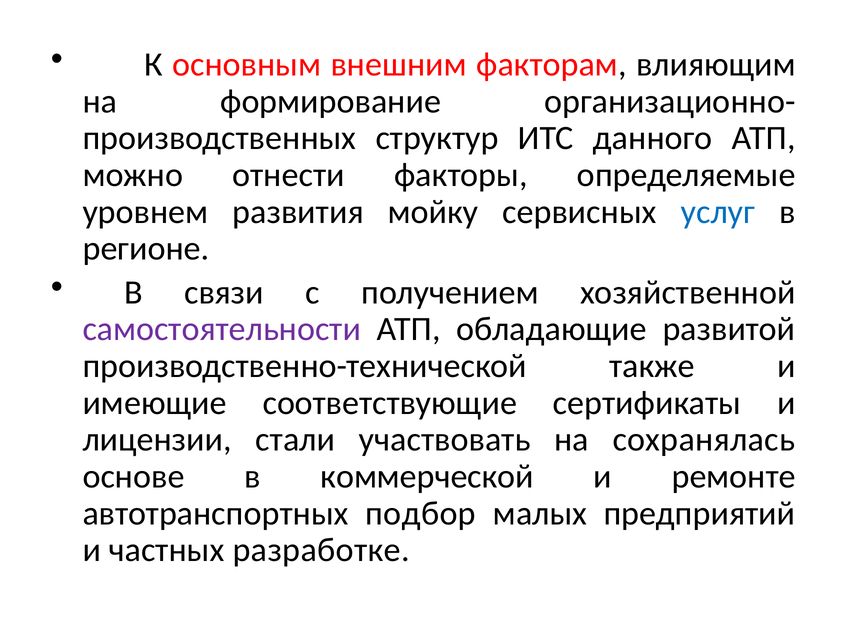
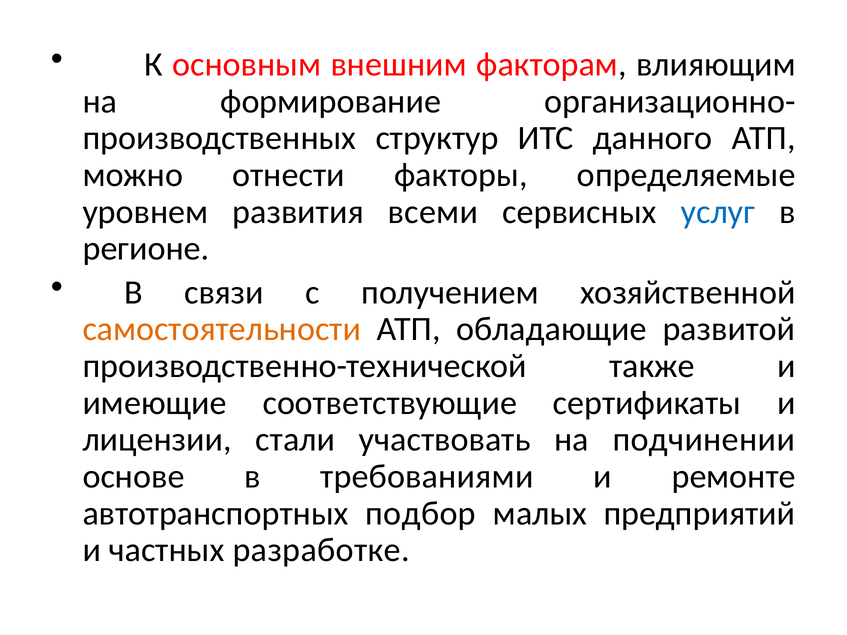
мойку: мойку -> всеми (433, 212)
самостоятельности colour: purple -> orange (222, 329)
сохранялась: сохранялась -> подчинении (704, 440)
коммерческой: коммерческой -> требованиями (427, 477)
